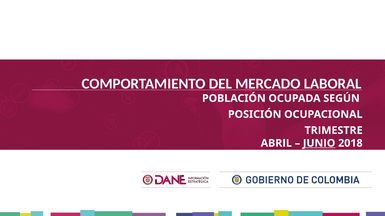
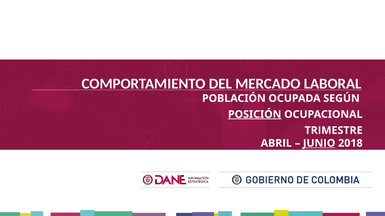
POSICIÓN underline: none -> present (255, 115)
